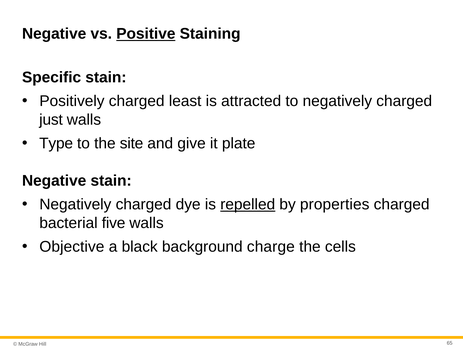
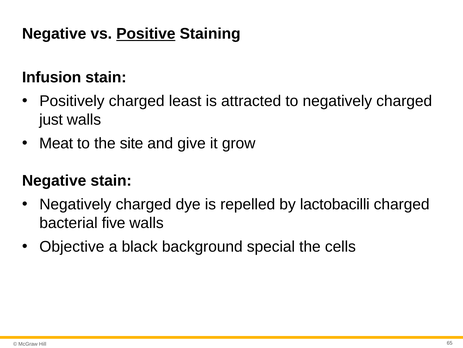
Specific: Specific -> Infusion (52, 77)
Type: Type -> Meat (56, 143)
plate: plate -> grow (239, 143)
repelled underline: present -> none (248, 204)
properties: properties -> lactobacilli (335, 204)
charge: charge -> special (271, 246)
